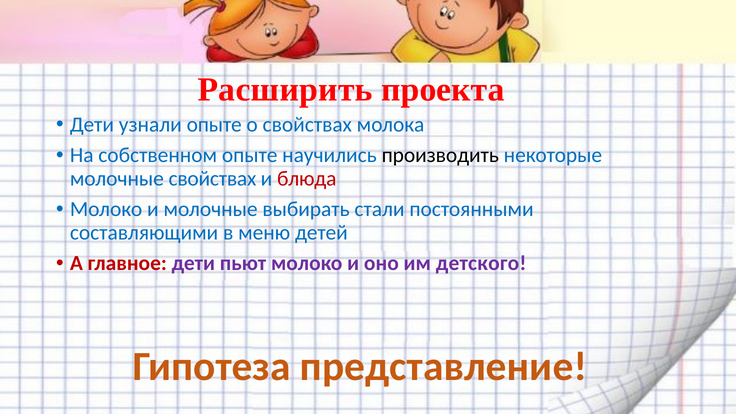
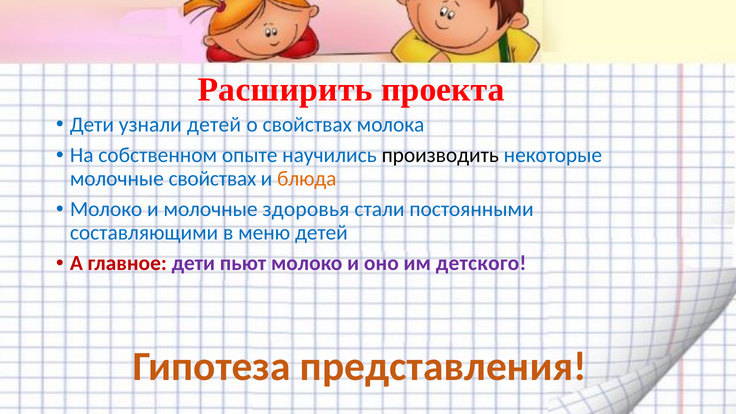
узнали опыте: опыте -> детей (214, 124)
блюда colour: red -> orange (307, 178)
выбирать: выбирать -> здоровья (306, 209)
представление: представление -> представления (443, 367)
